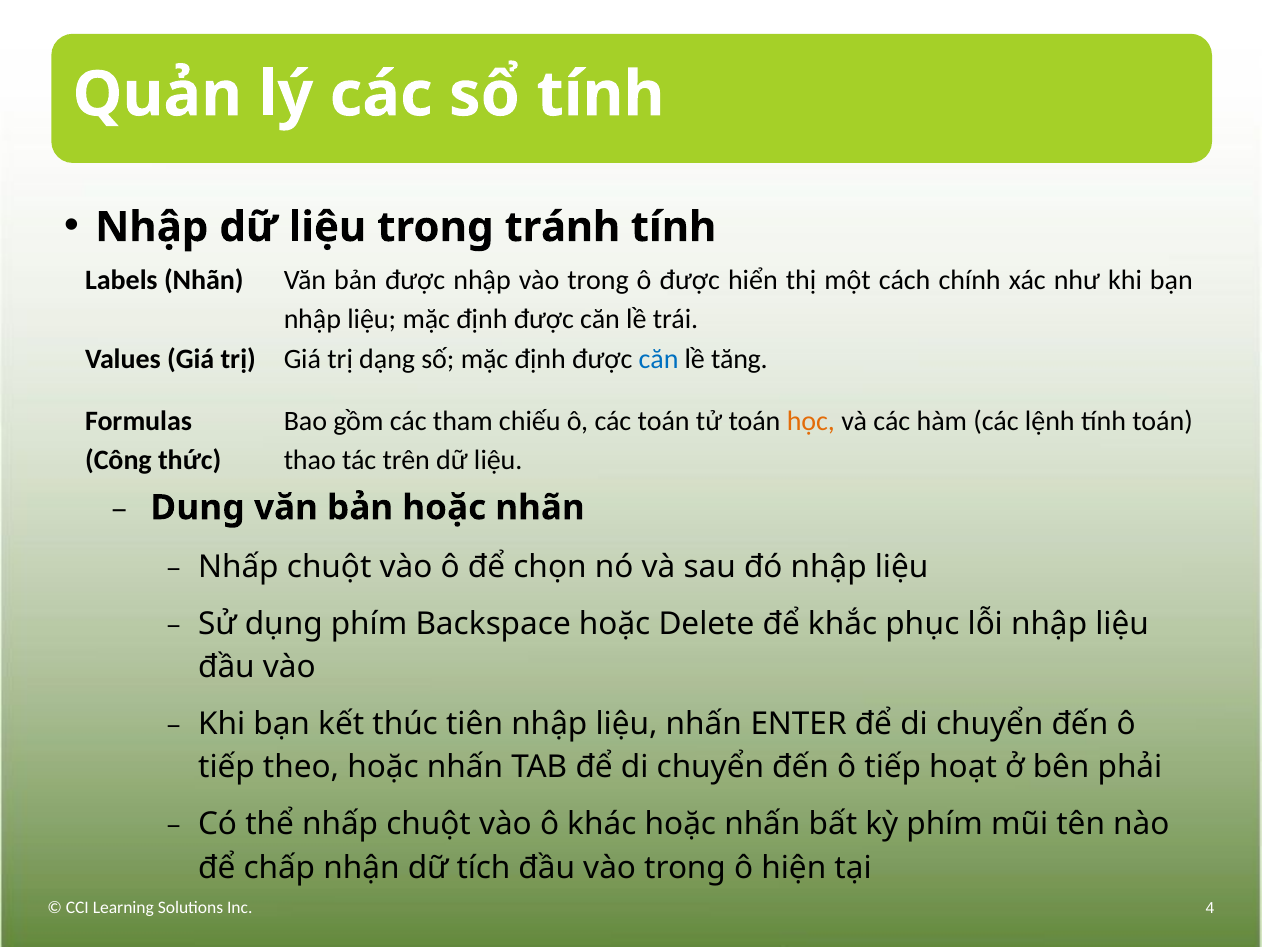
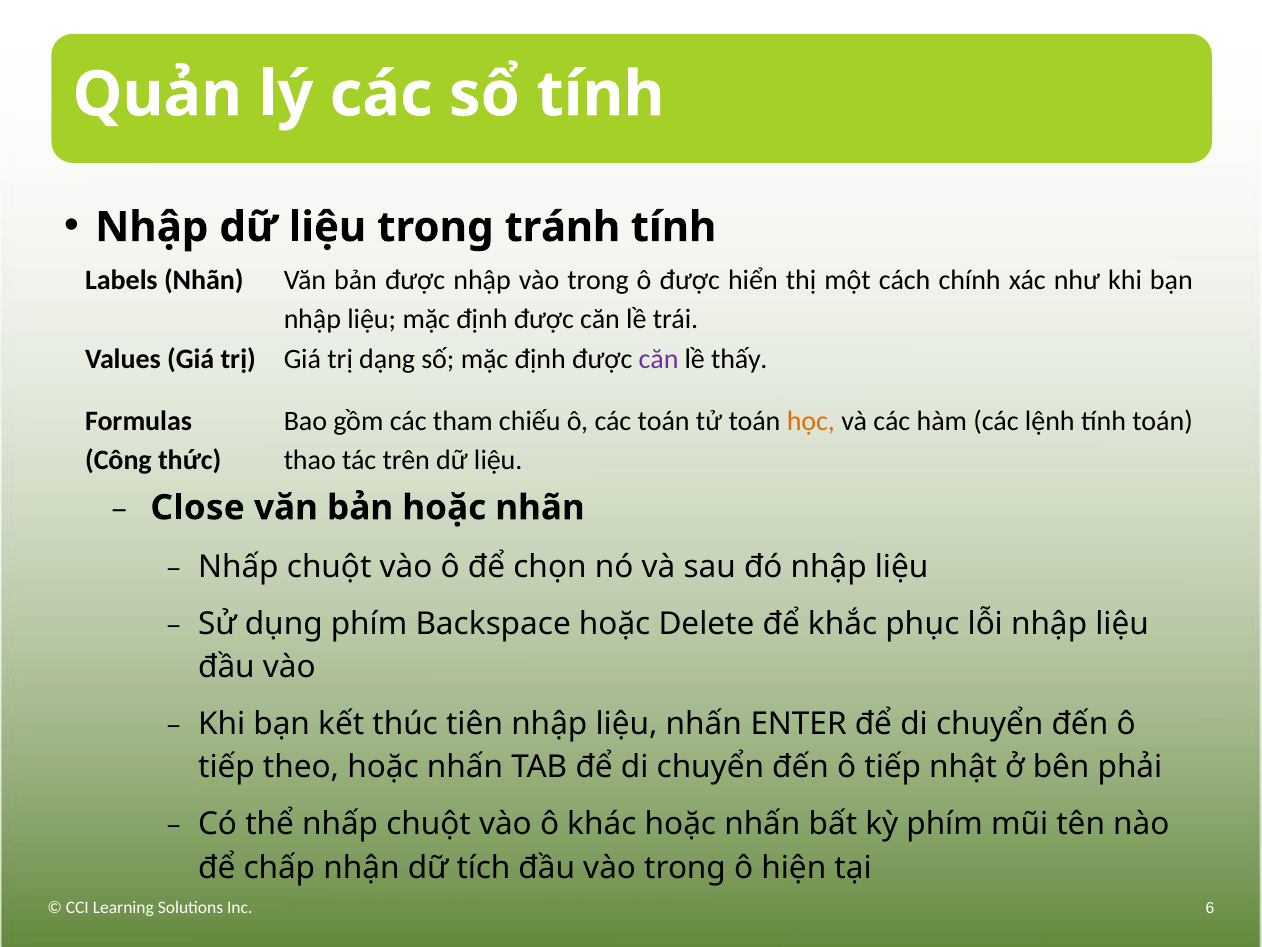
căn colour: blue -> purple (659, 359)
tăng: tăng -> thấy (739, 359)
Dung: Dung -> Close (198, 507)
hoạt: hoạt -> nhật (963, 767)
4: 4 -> 6 (1210, 908)
